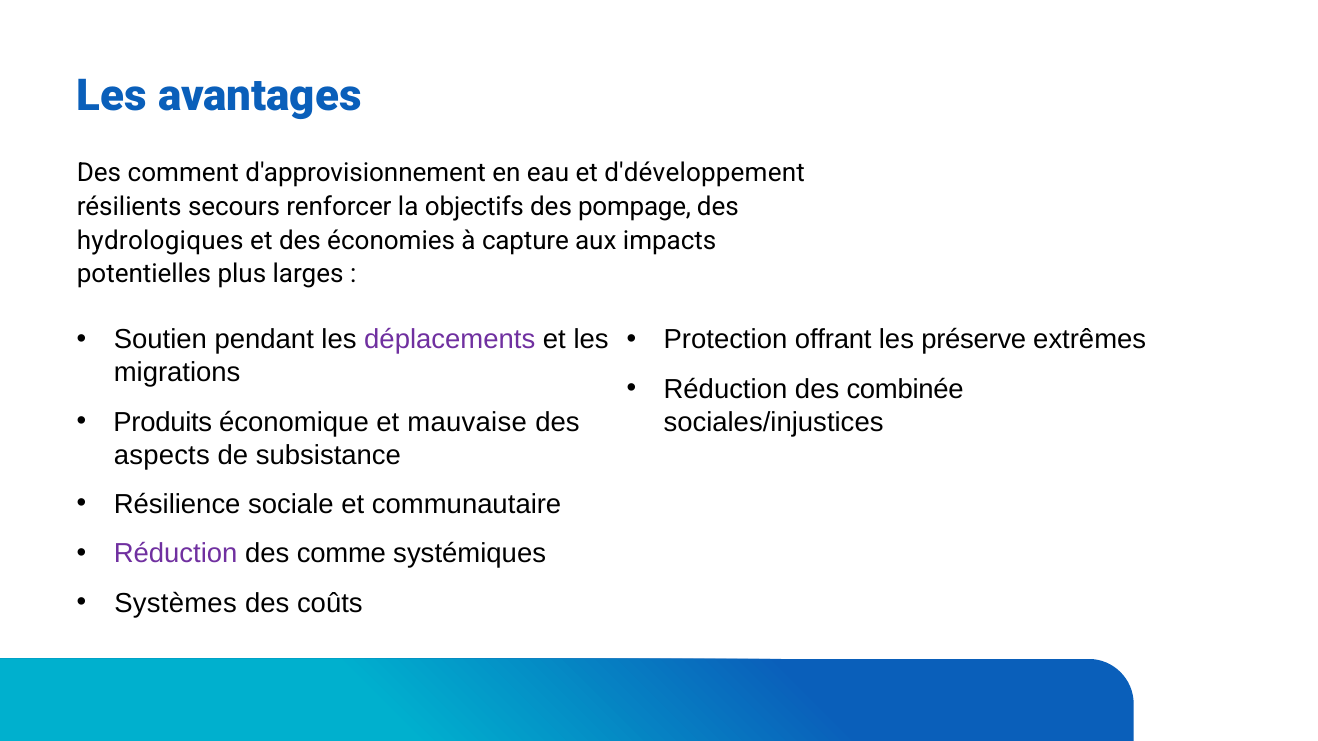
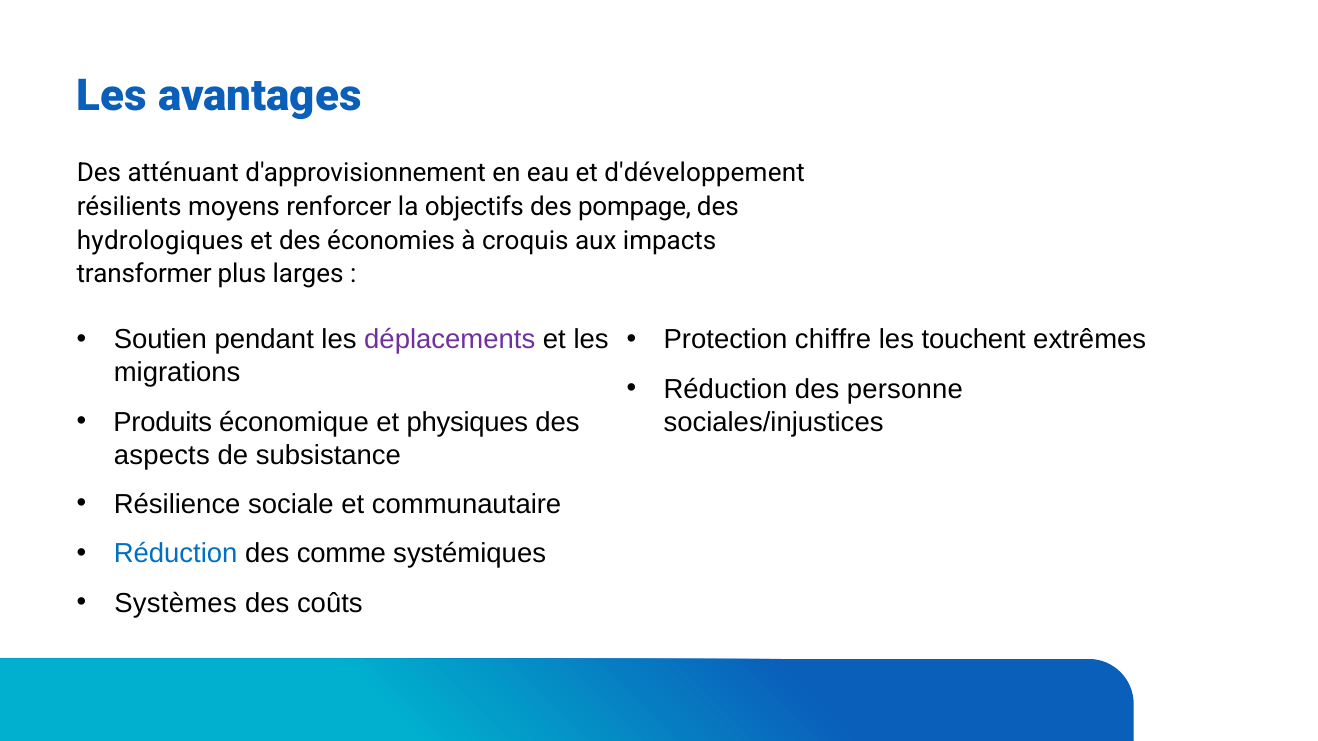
comment: comment -> atténuant (183, 173)
secours: secours -> moyens (234, 207)
capture: capture -> croquis (525, 241)
potentielles: potentielles -> transformer (144, 275)
offrant: offrant -> chiffre (833, 340)
préserve: préserve -> touchent (974, 340)
combinée: combinée -> personne (905, 389)
mauvaise: mauvaise -> physiques (467, 422)
Réduction colour: purple -> blue (176, 554)
